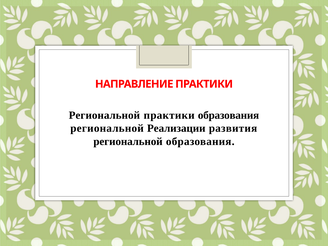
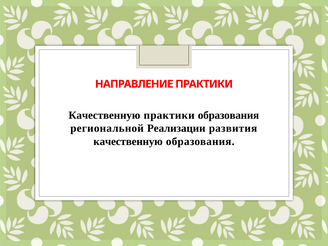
Региональной: Региональной -> Качественную (104, 115)
региональной: региональной -> качественную (128, 141)
